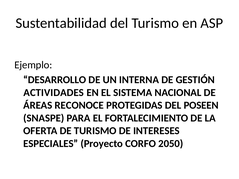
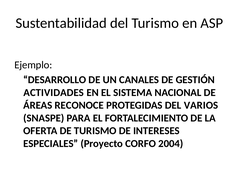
INTERNA: INTERNA -> CANALES (139, 80)
POSEEN: POSEEN -> VARIOS (201, 105)
2050: 2050 -> 2004 (171, 144)
